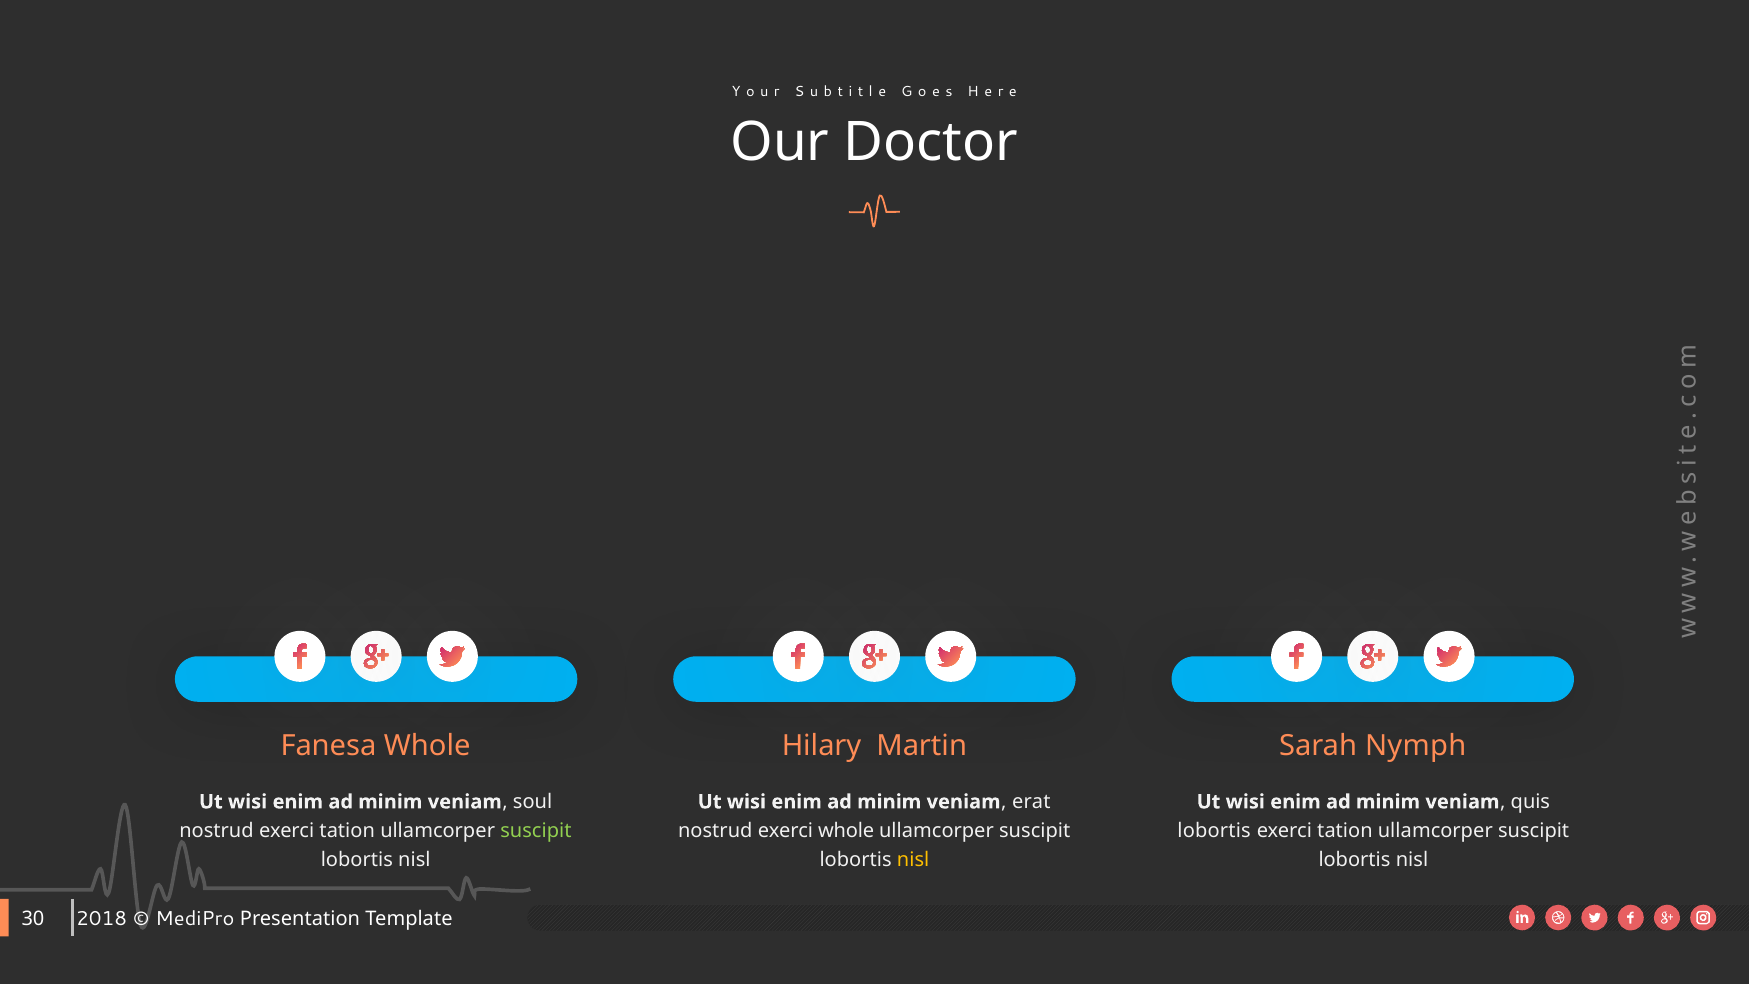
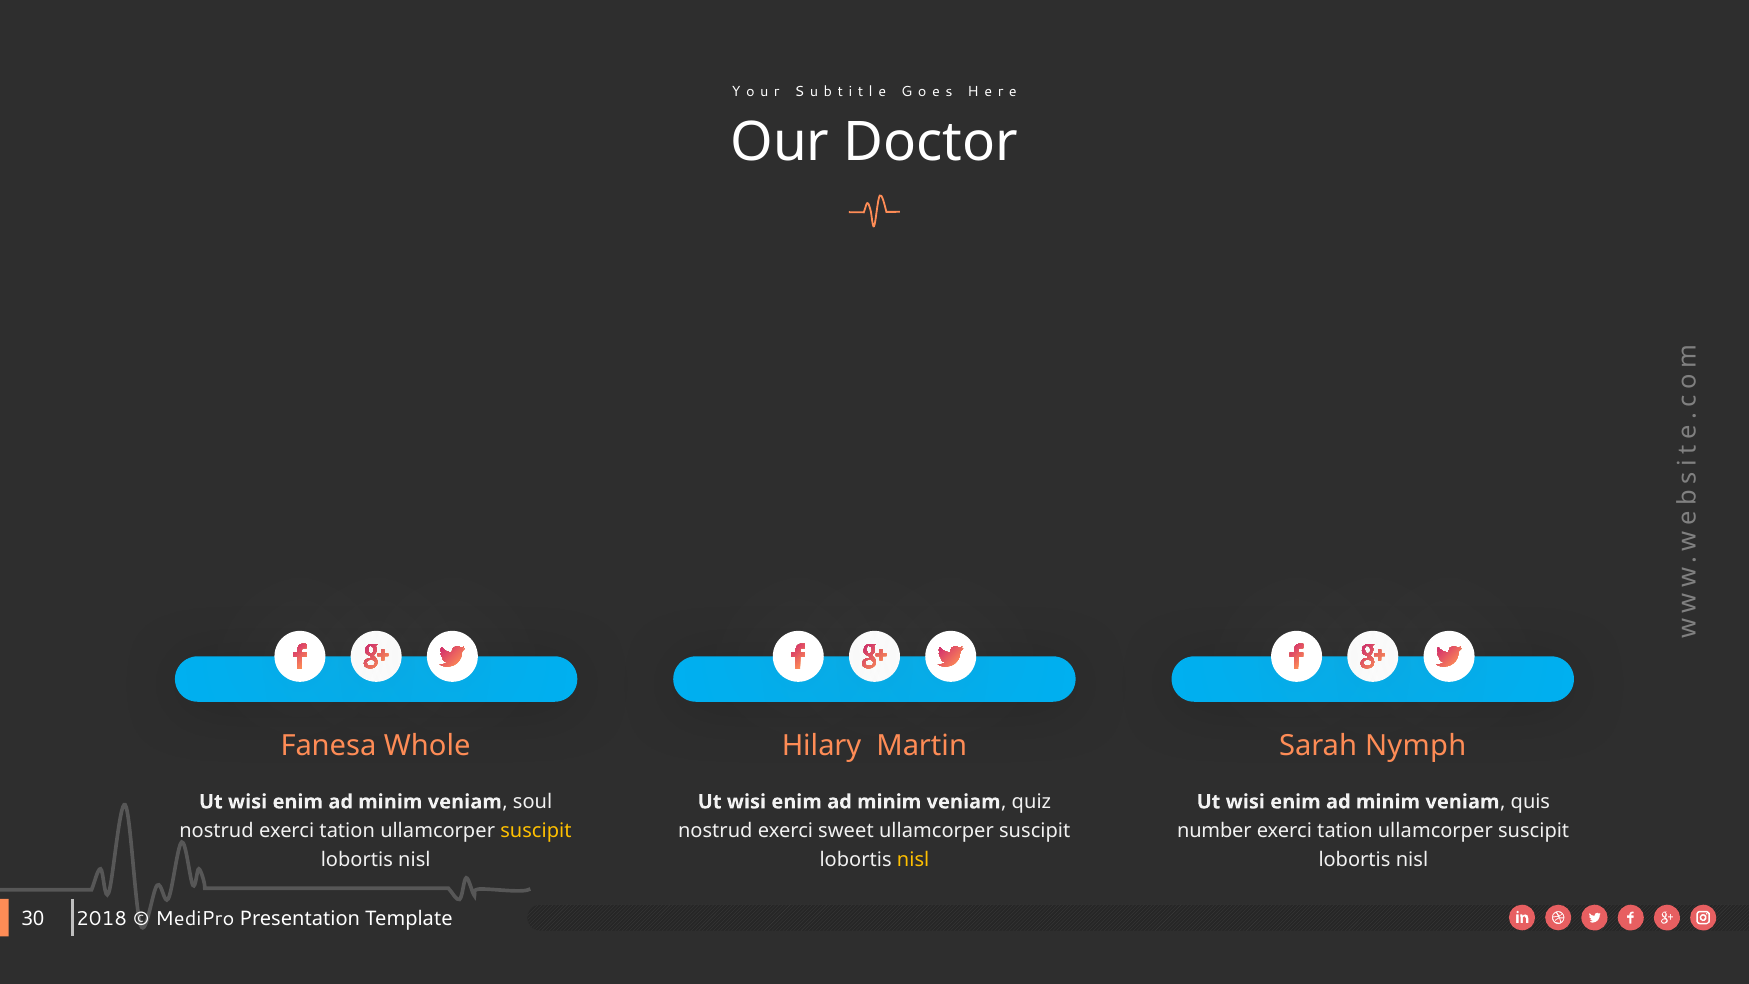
erat: erat -> quiz (1031, 802)
suscipit colour: light green -> yellow (536, 831)
exerci whole: whole -> sweet (846, 831)
lobortis: lobortis -> number (1214, 831)
